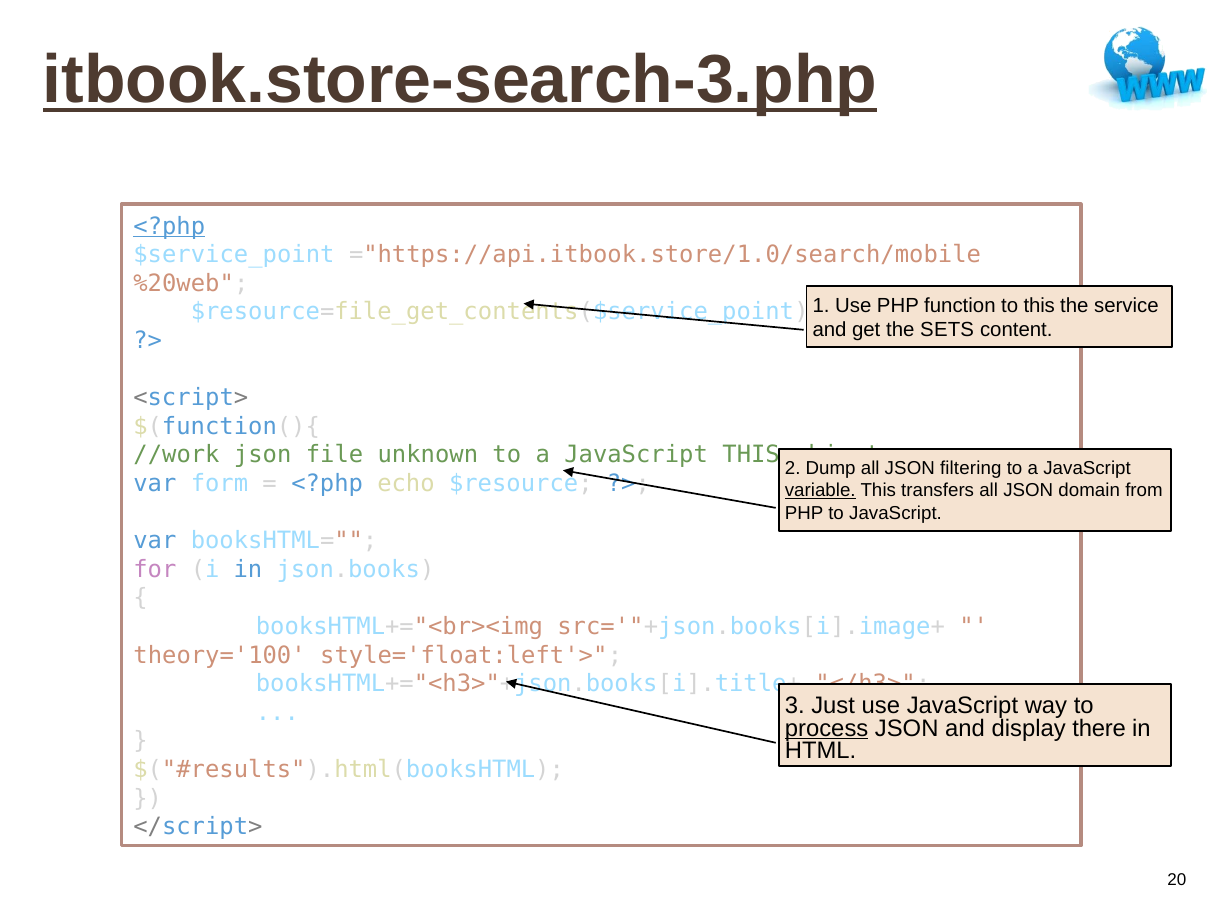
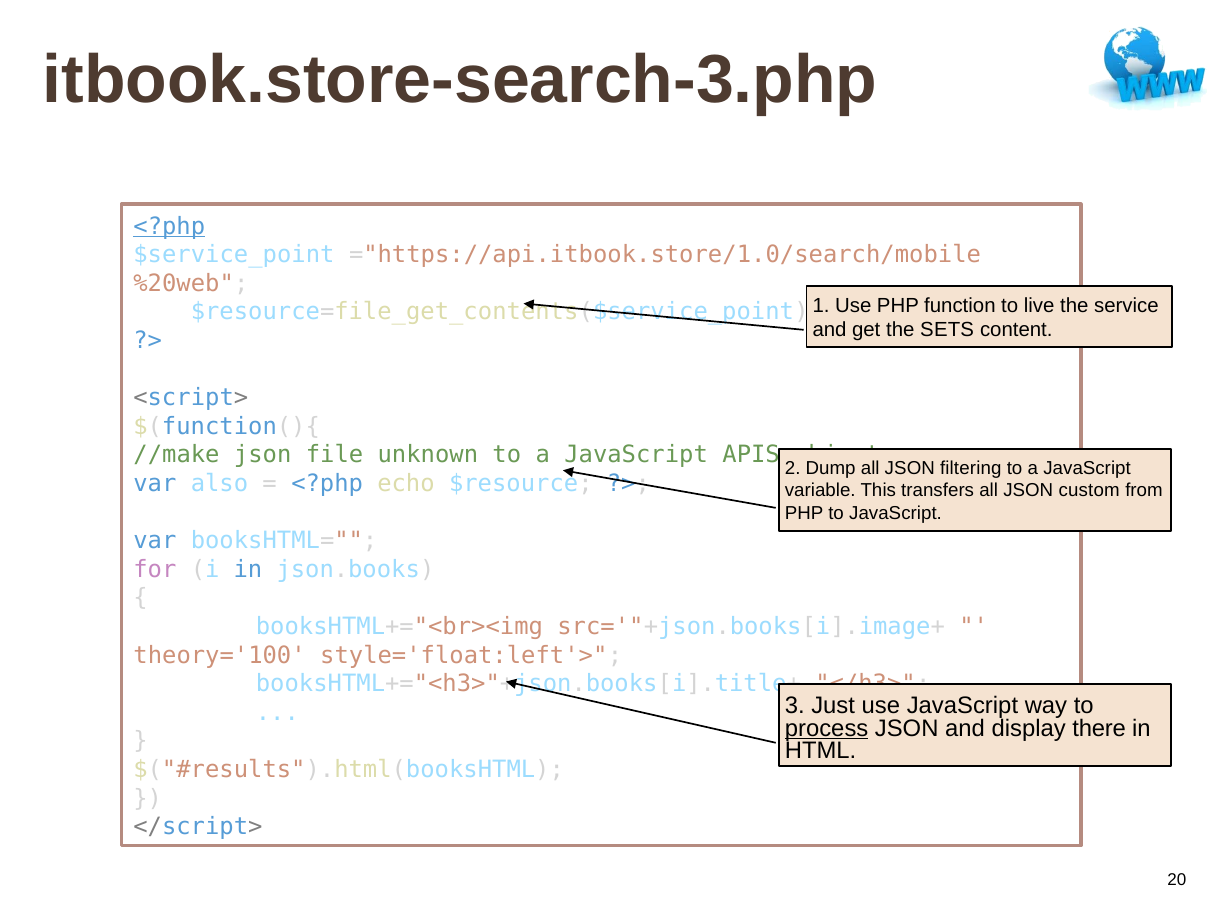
itbook.store-search-3.php underline: present -> none (460, 80)
to this: this -> live (1039, 306)
//work: //work -> //make (177, 455)
JavaScript THIS: THIS -> APIS (751, 455)
form: form -> also (219, 483)
variable underline: present -> none (820, 490)
domain: domain -> custom (1089, 490)
